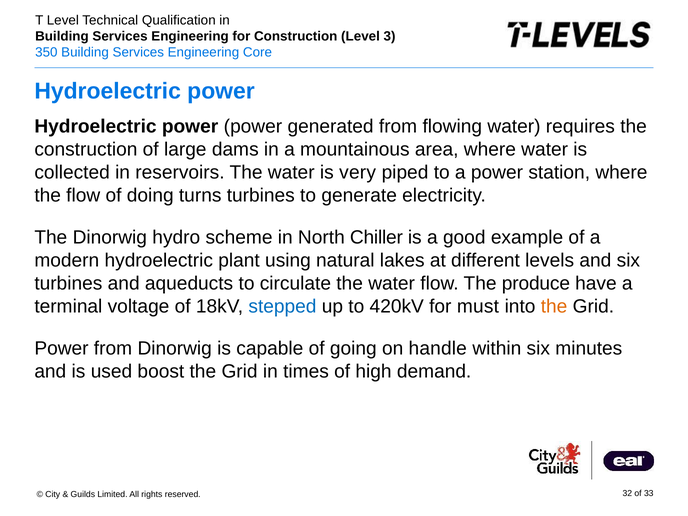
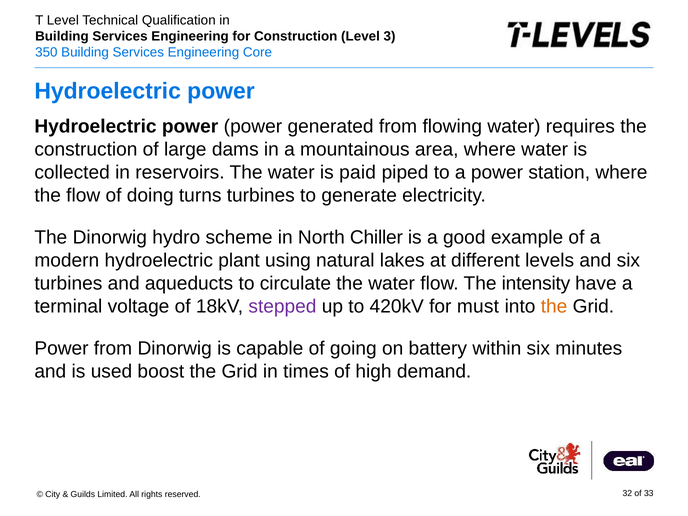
very: very -> paid (358, 172)
produce: produce -> intensity (536, 283)
stepped colour: blue -> purple (282, 306)
handle: handle -> battery (438, 348)
